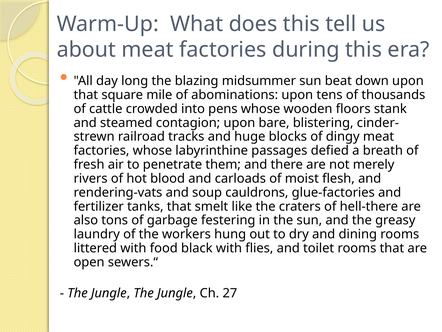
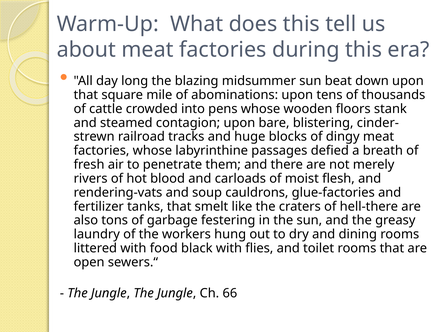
27: 27 -> 66 (230, 293)
